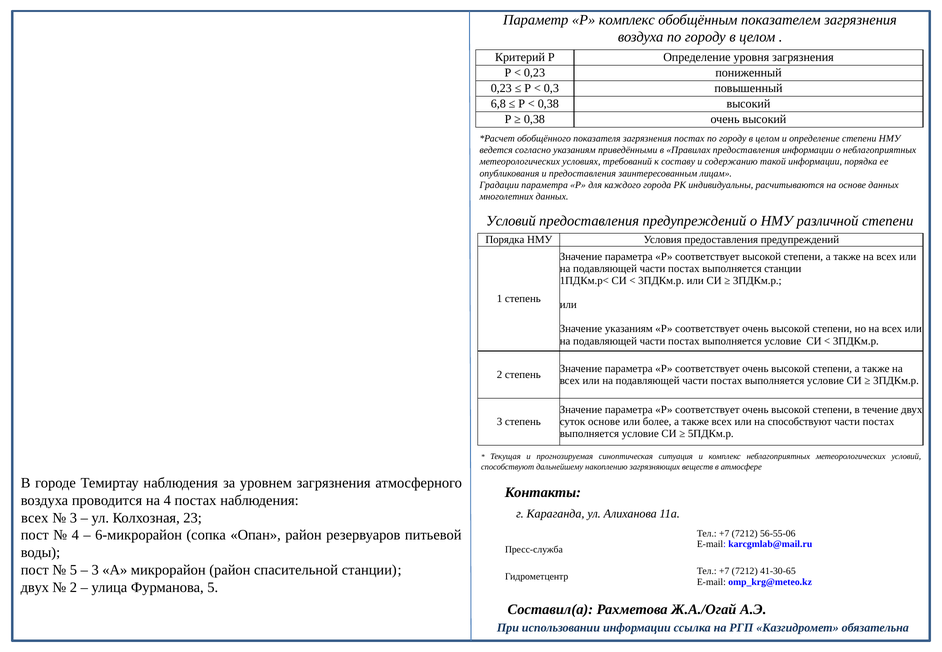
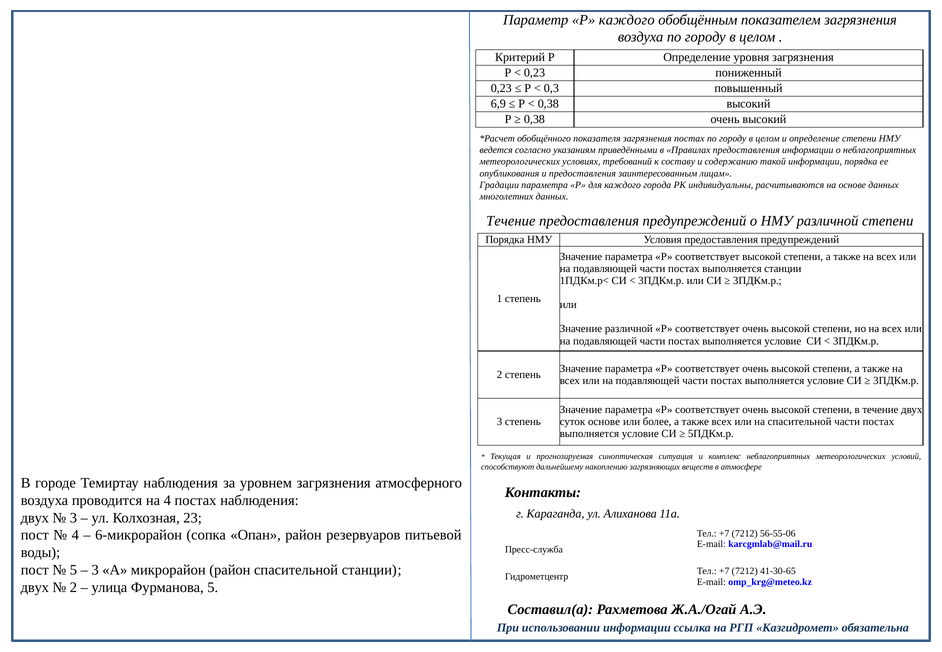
Р комплекс: комплекс -> каждого (627, 20)
6,8: 6,8 -> 6,9 (498, 104)
Условий: Условий -> Течение (511, 221)
Значение указаниям: указаниям -> различной (629, 329)
на способствуют: способствуют -> спасительной (800, 422)
всех: всех -> двух (35, 518)
